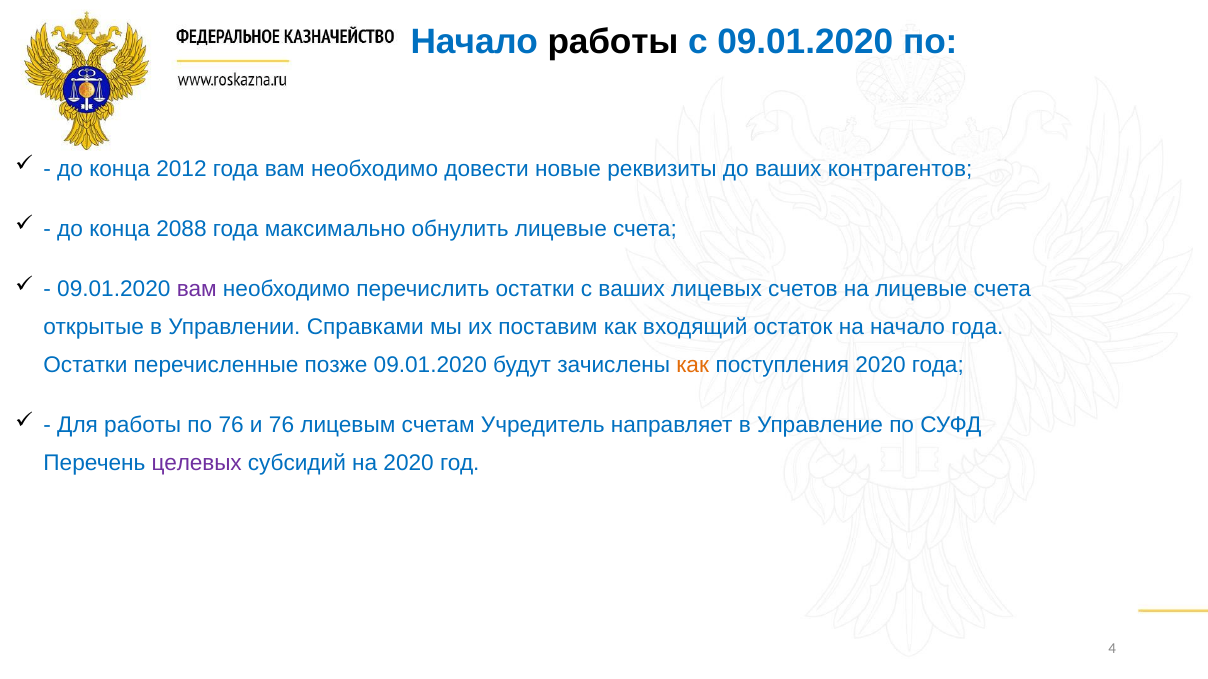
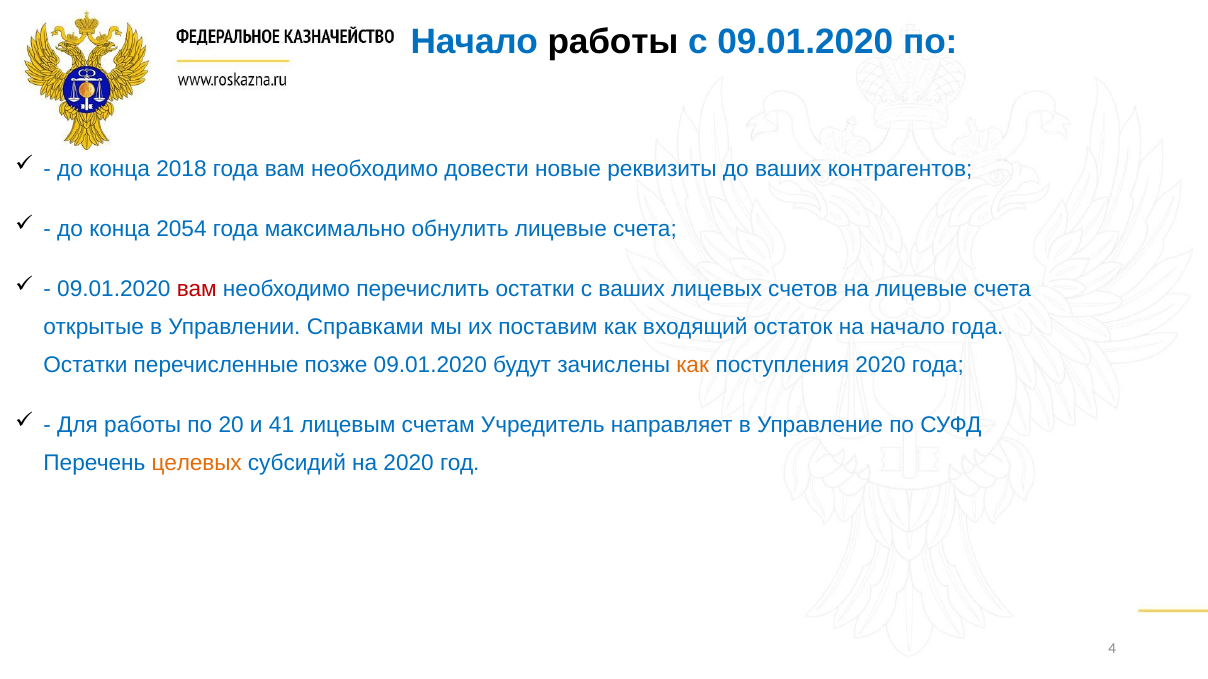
2012: 2012 -> 2018 (181, 169)
2088: 2088 -> 2054 (181, 229)
вам colour: purple -> red (197, 290)
по 76: 76 -> 20 (231, 426)
и 76: 76 -> 41 (282, 426)
целевых colour: purple -> orange (197, 463)
